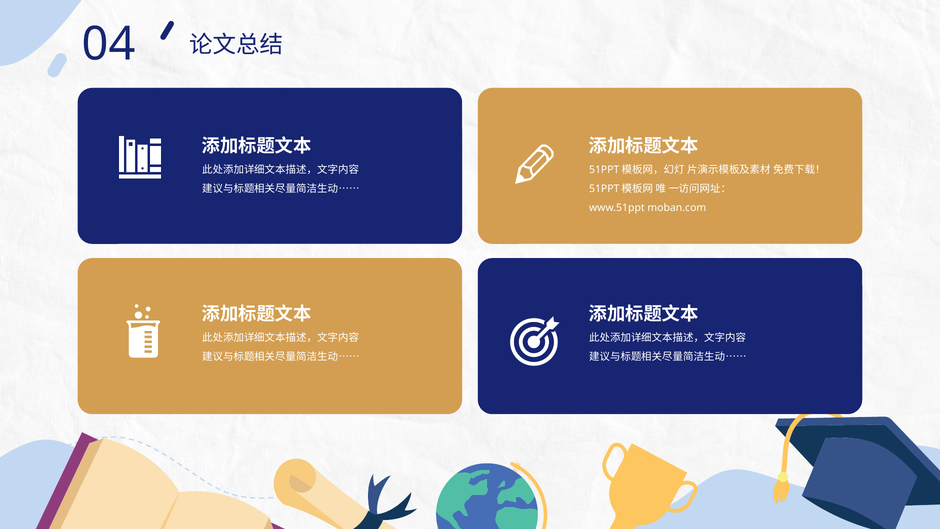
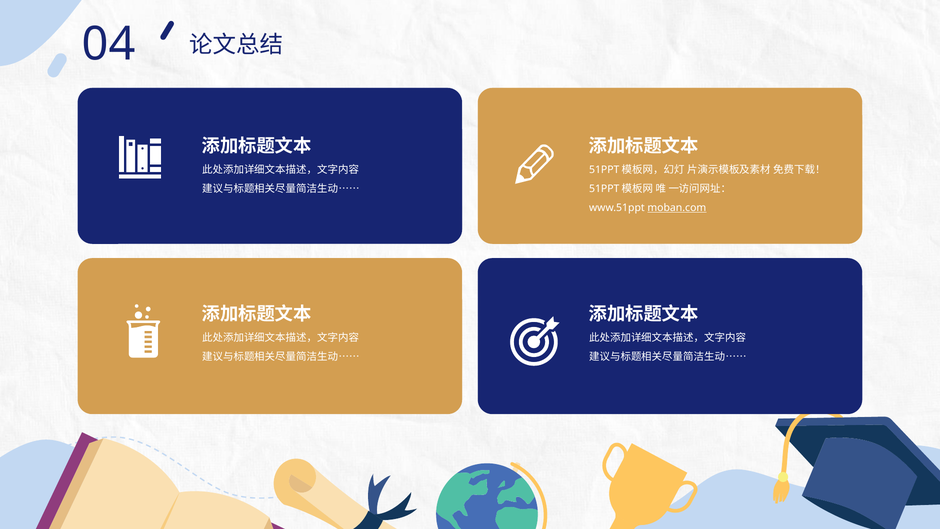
moban.com underline: none -> present (677, 208)
